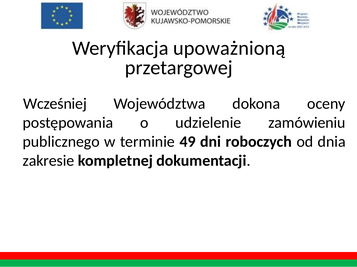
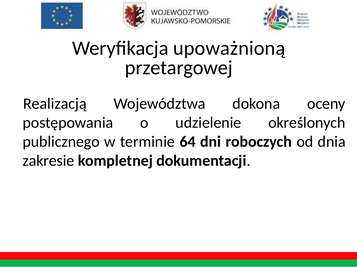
Wcześniej: Wcześniej -> Realizacją (55, 104)
zamówieniu: zamówieniu -> określonych (307, 123)
49: 49 -> 64 (188, 142)
